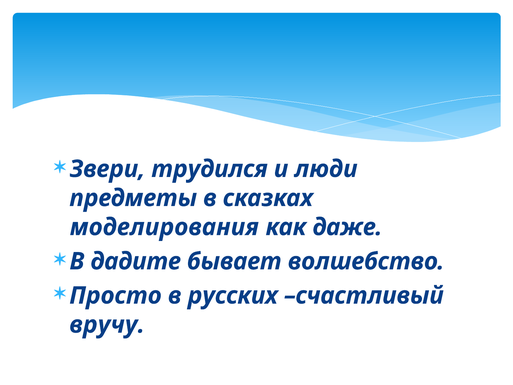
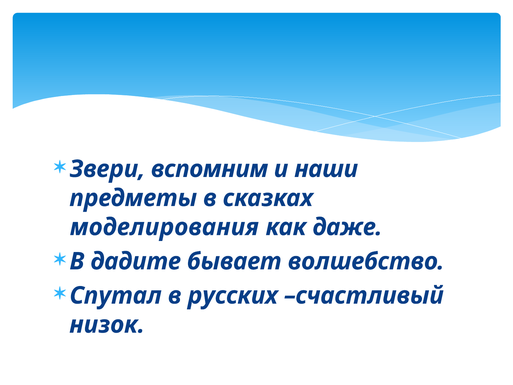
трудился: трудился -> вспомним (210, 169)
люди: люди -> наши (326, 169)
Просто: Просто -> Спутал (116, 295)
вручу: вручу -> низок (107, 324)
